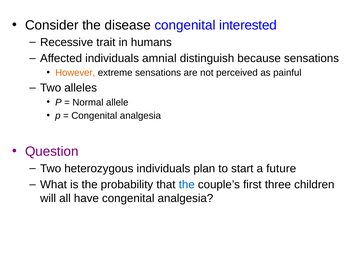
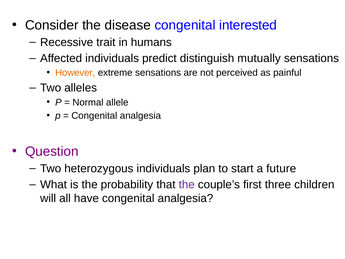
amnial: amnial -> predict (159, 58)
because: because -> mutually (259, 58)
the colour: blue -> purple (187, 184)
